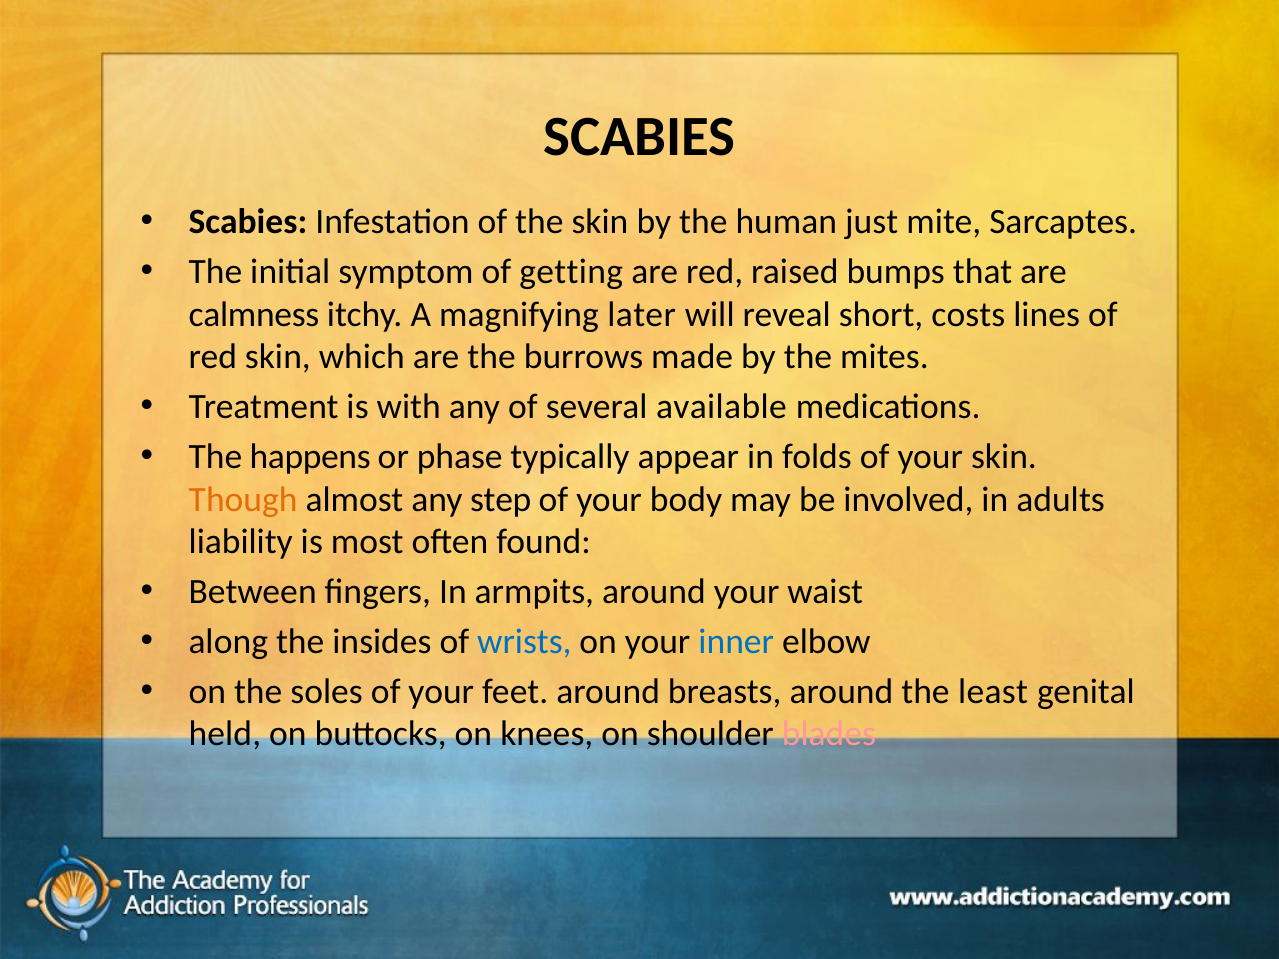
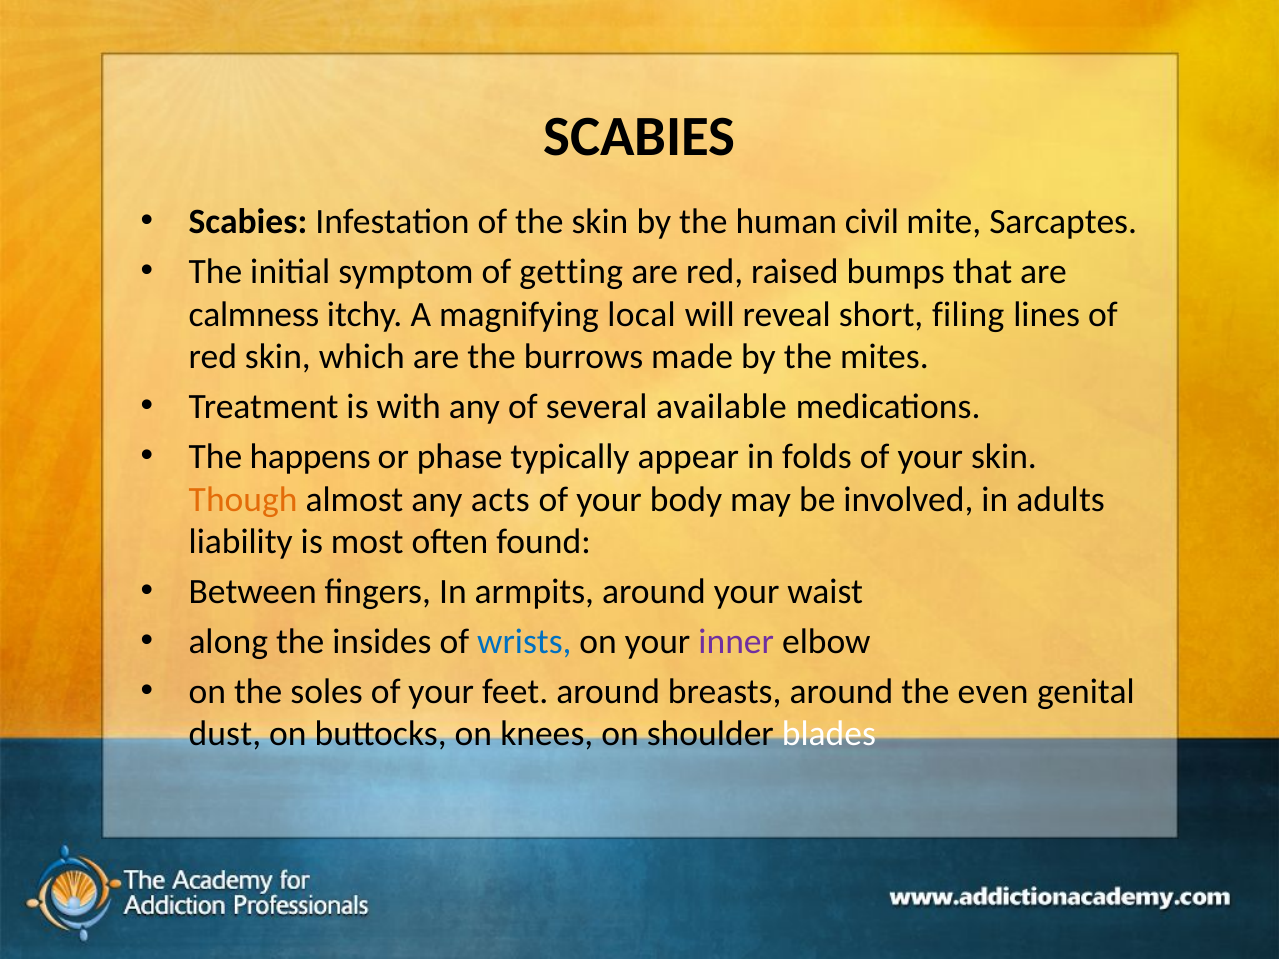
just: just -> civil (872, 222)
later: later -> local (642, 315)
costs: costs -> filing (968, 315)
step: step -> acts (500, 500)
inner colour: blue -> purple (736, 642)
least: least -> even (993, 692)
held: held -> dust (225, 734)
blades colour: pink -> white (829, 734)
